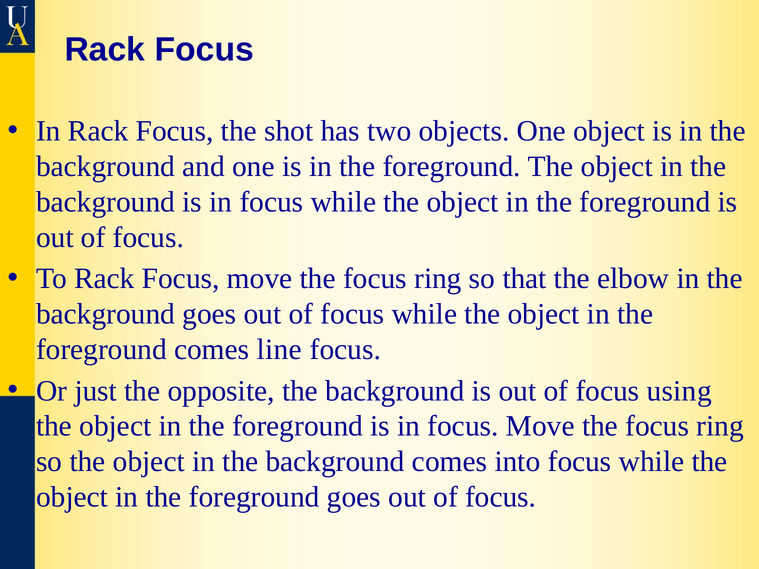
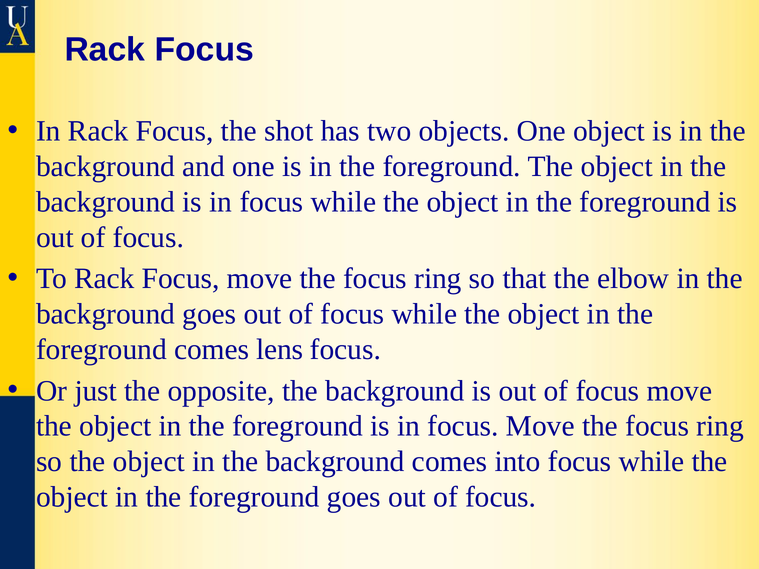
line: line -> lens (280, 350)
of focus using: using -> move (679, 391)
